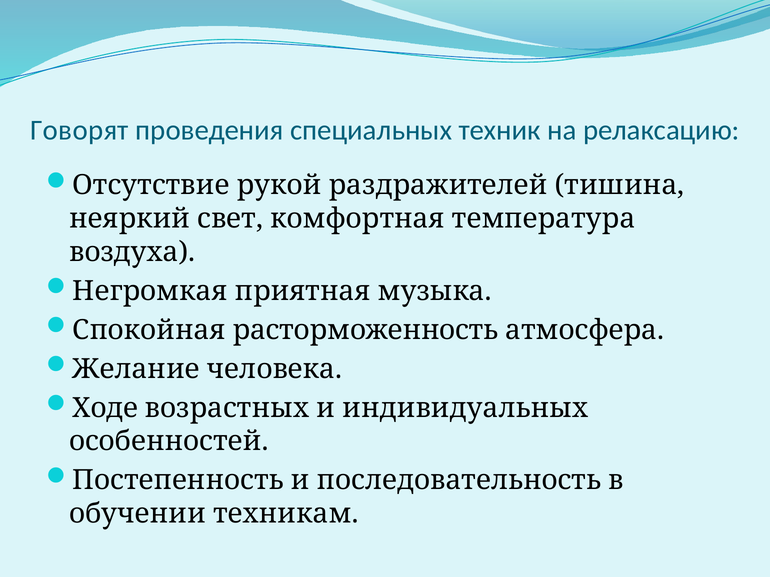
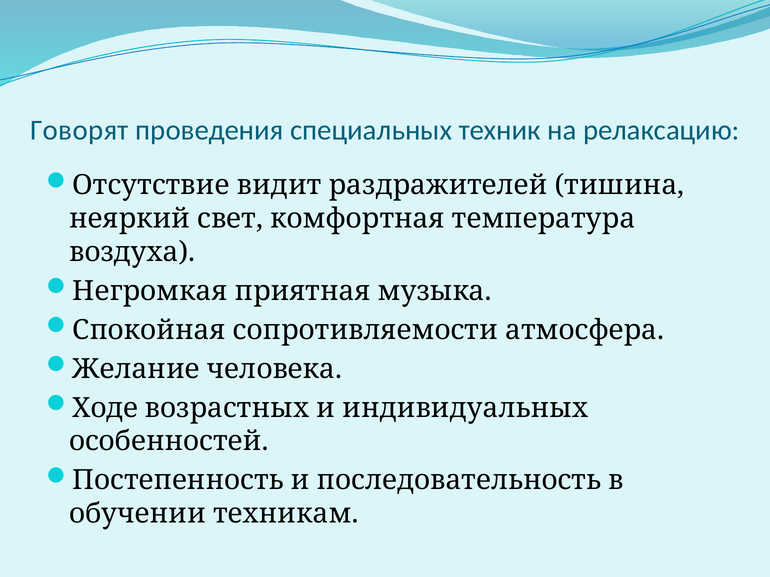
рукой: рукой -> видит (279, 185)
расторможенность: расторможенность -> сопротивляемости (365, 330)
